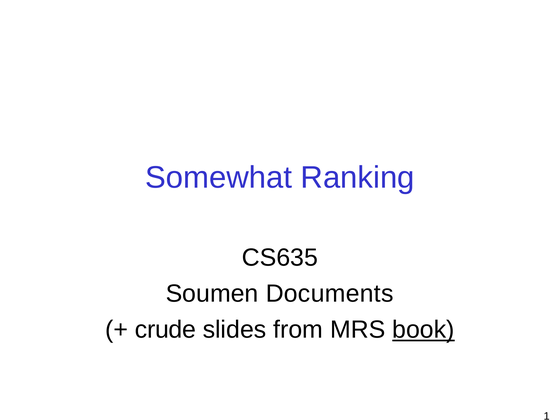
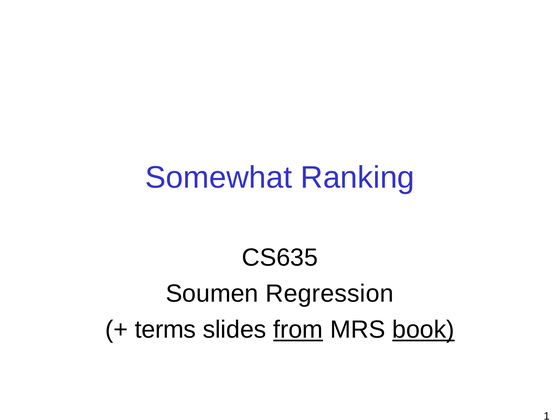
Documents: Documents -> Regression (330, 294)
crude: crude -> terms (165, 330)
from underline: none -> present (298, 330)
